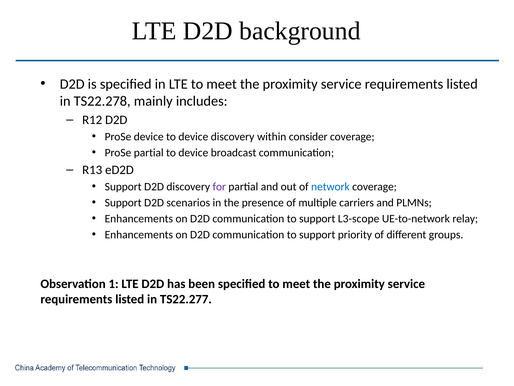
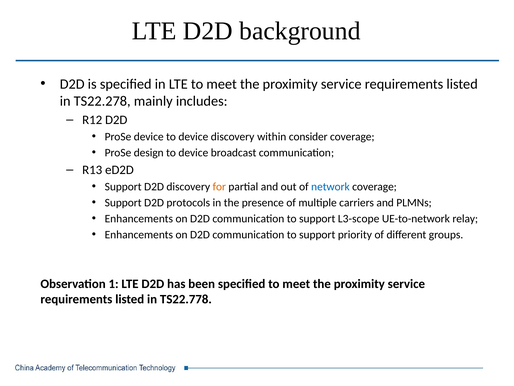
ProSe partial: partial -> design (149, 152)
for colour: purple -> orange (219, 186)
scenarios: scenarios -> protocols (188, 202)
TS22.277: TS22.277 -> TS22.778 (186, 299)
